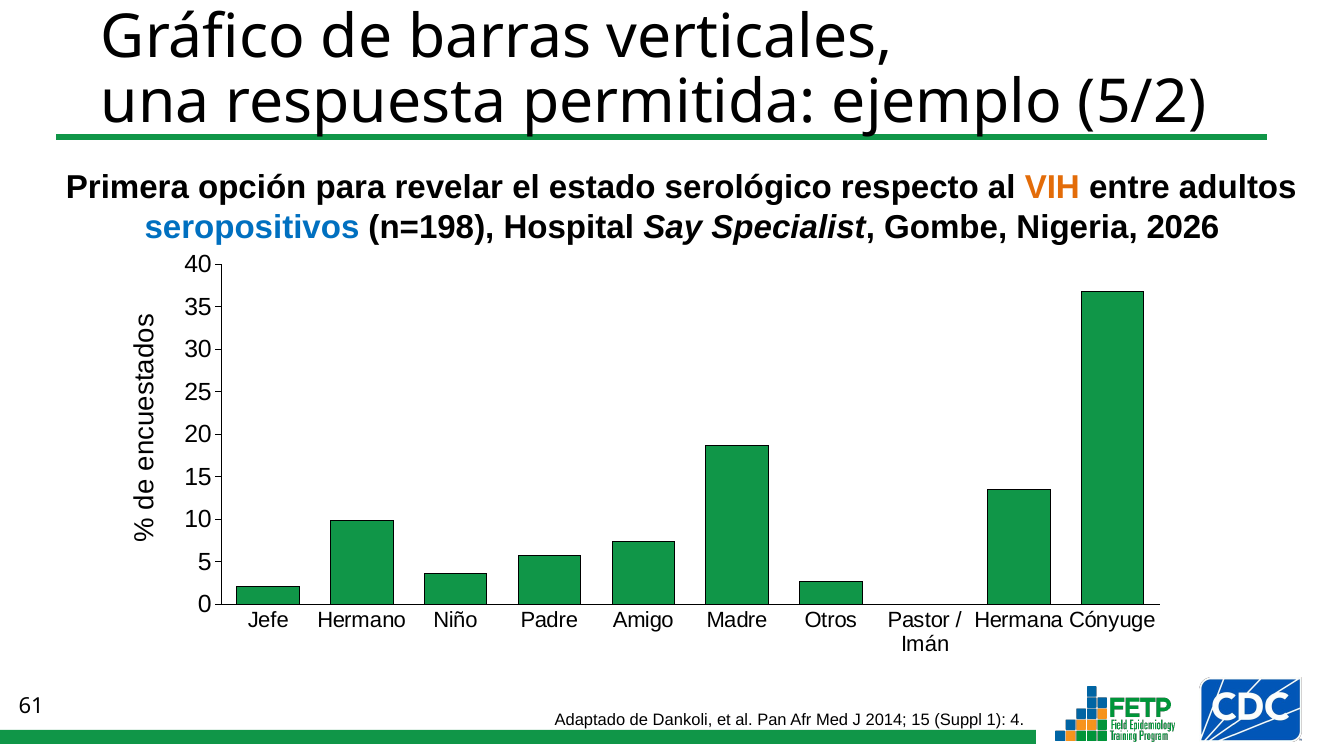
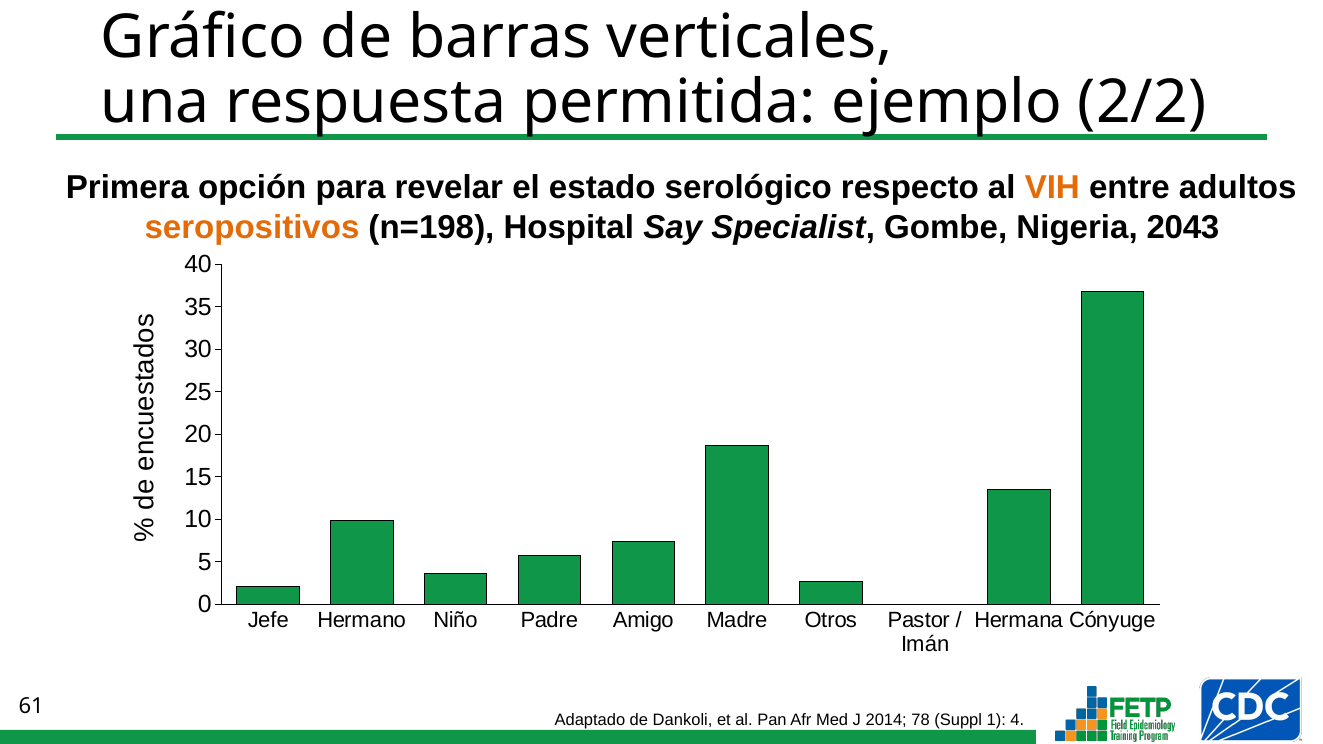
5/2: 5/2 -> 2/2 (1142, 103)
seropositivos colour: blue -> orange (252, 227)
2026: 2026 -> 2043 (1183, 227)
2014 15: 15 -> 78 (921, 720)
